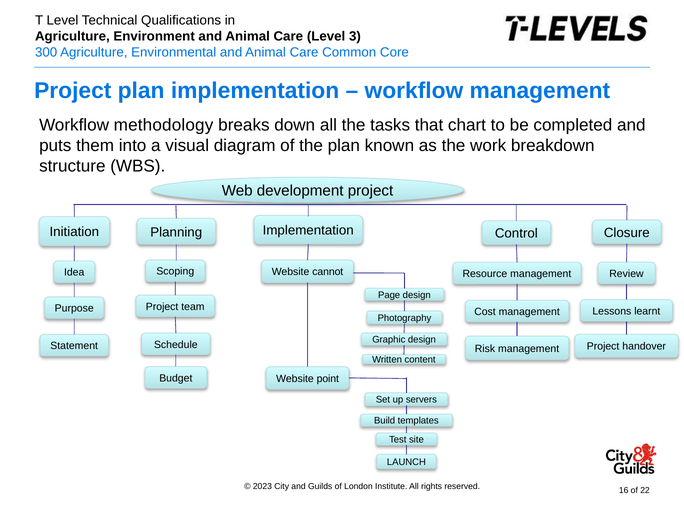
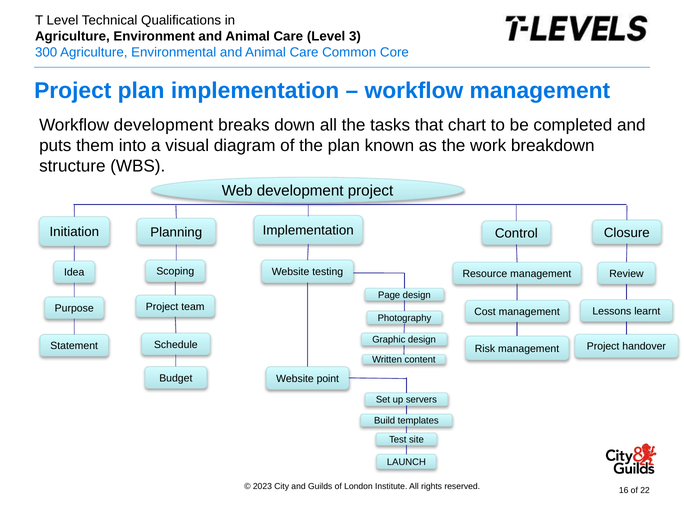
Workflow methodology: methodology -> development (164, 125)
cannot: cannot -> testing (328, 272)
